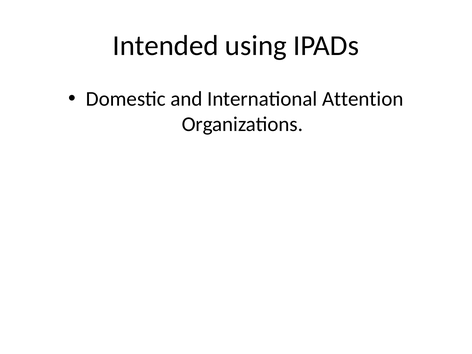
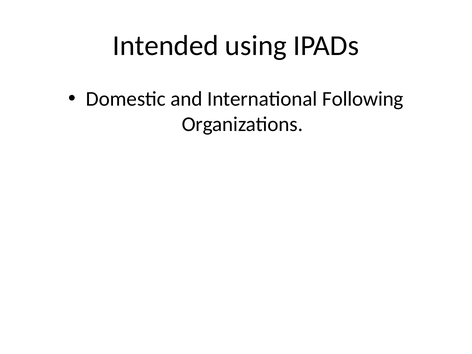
Attention: Attention -> Following (363, 99)
